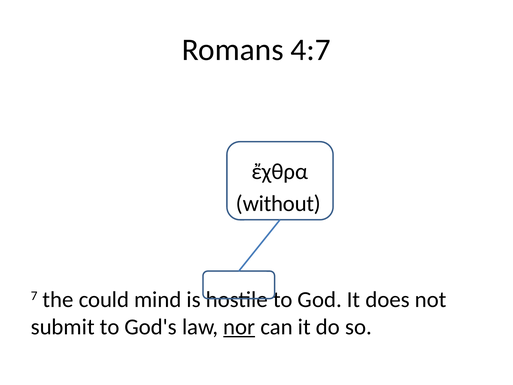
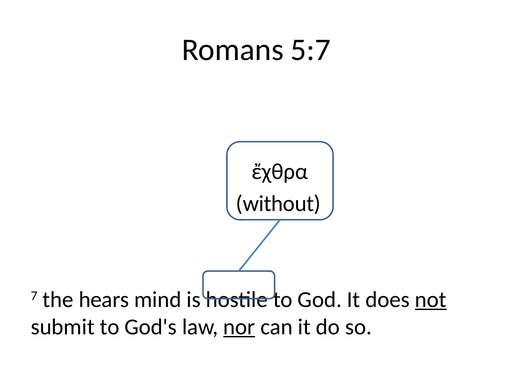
4:7: 4:7 -> 5:7 (311, 50)
could: could -> hears (104, 299)
not underline: none -> present (431, 299)
